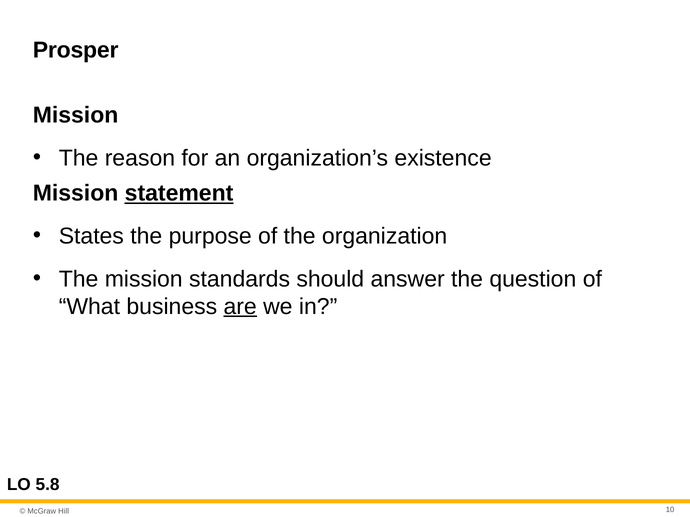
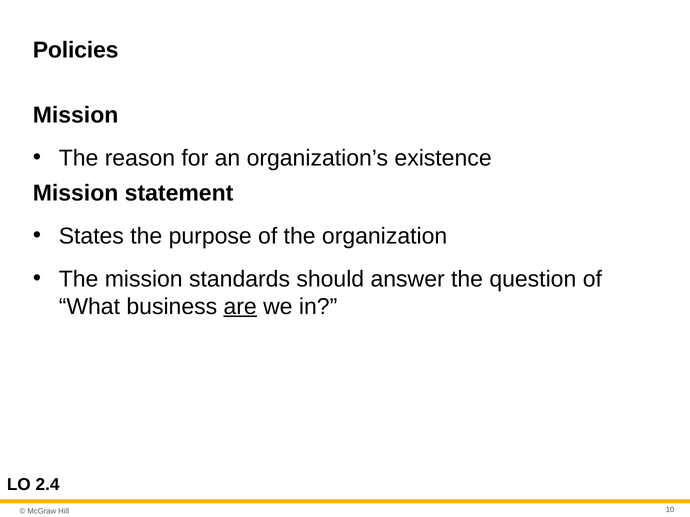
Prosper: Prosper -> Policies (76, 50)
statement underline: present -> none (179, 193)
5.8: 5.8 -> 2.4 (48, 485)
